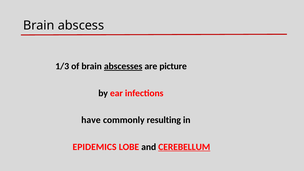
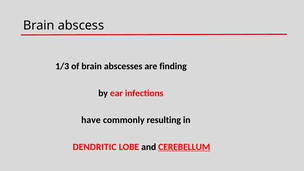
abscesses underline: present -> none (123, 66)
picture: picture -> finding (173, 66)
EPIDEMICS: EPIDEMICS -> DENDRITIC (95, 147)
